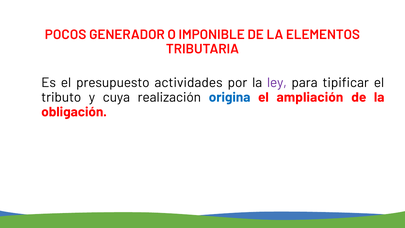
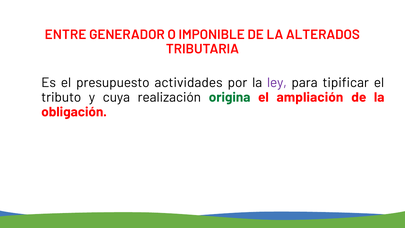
POCOS: POCOS -> ENTRE (66, 35)
ELEMENTOS: ELEMENTOS -> ALTERADOS (323, 35)
origina colour: blue -> green (230, 97)
